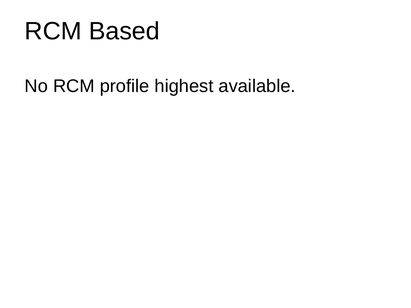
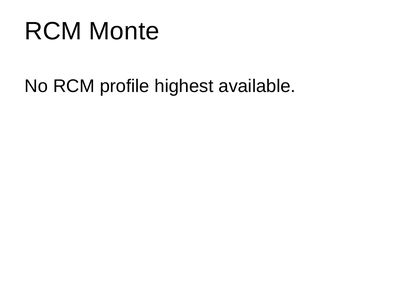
Based: Based -> Monte (124, 31)
